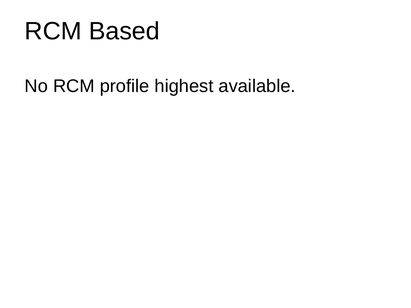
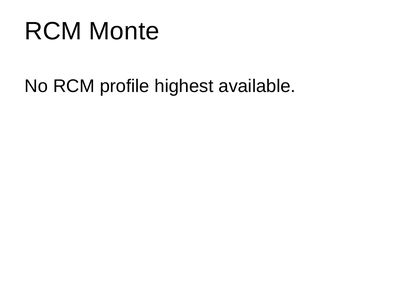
Based: Based -> Monte (124, 31)
